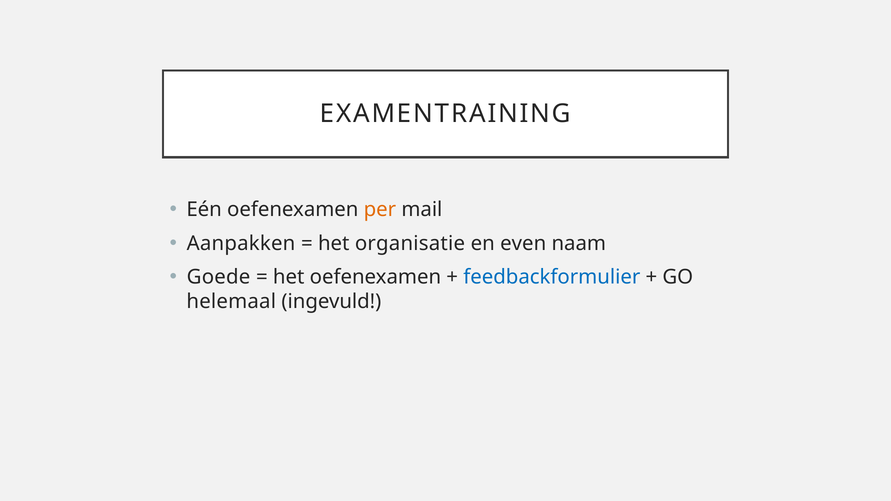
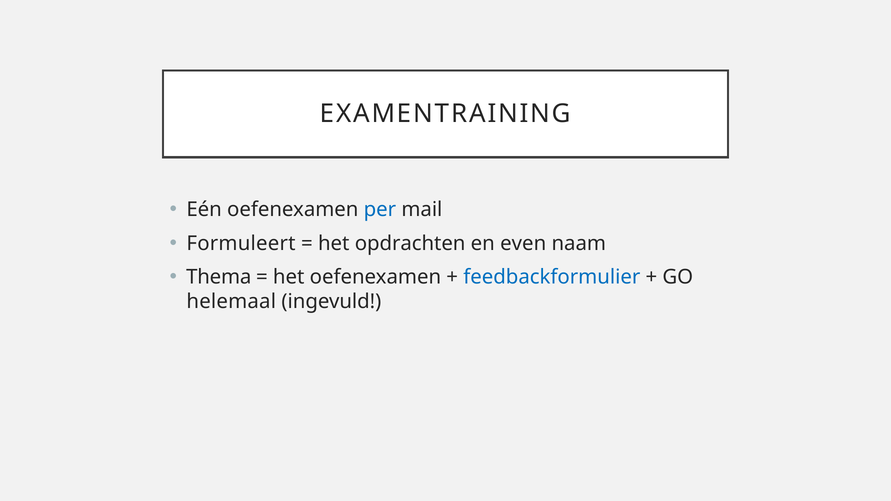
per colour: orange -> blue (380, 210)
Aanpakken: Aanpakken -> Formuleert (241, 244)
organisatie: organisatie -> opdrachten (410, 244)
Goede: Goede -> Thema (219, 277)
